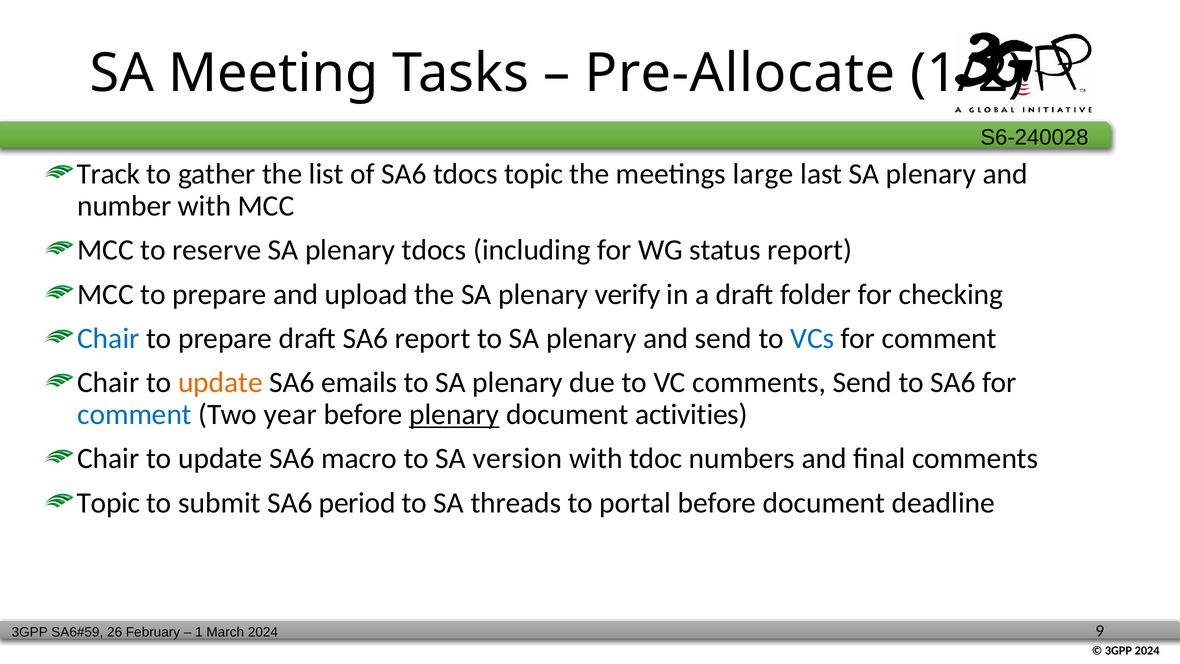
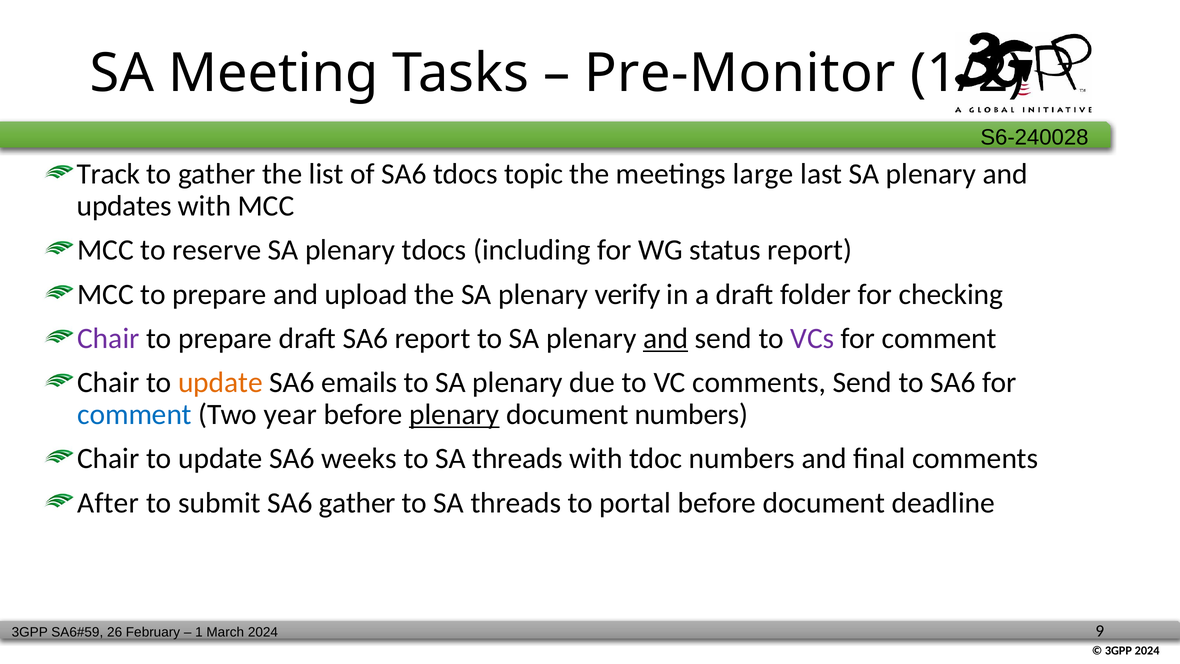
Pre-Allocate: Pre-Allocate -> Pre-Monitor (740, 73)
number: number -> updates (124, 206)
Chair colour: blue -> purple (108, 338)
and underline: none -> present (666, 338)
VCs colour: blue -> purple (812, 338)
document activities: activities -> numbers (691, 414)
macro: macro -> weeks (359, 459)
version: version -> threads (518, 459)
Topic: Topic -> After (108, 503)
SA6 period: period -> gather (357, 503)
